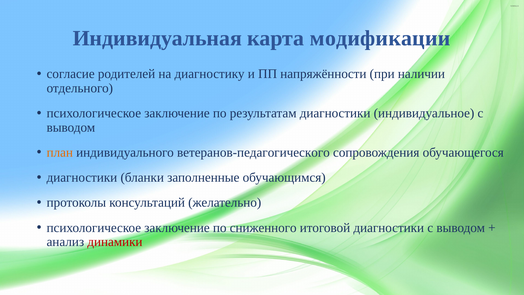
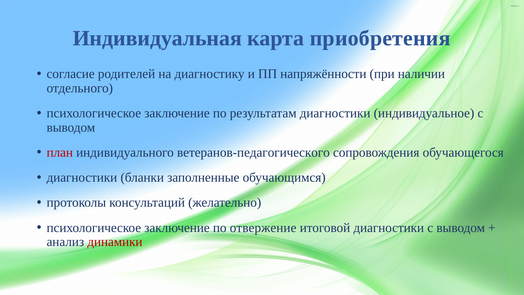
модификации: модификации -> приобретения (380, 38)
план colour: orange -> red (60, 152)
сниженного: сниженного -> отвержение (263, 228)
